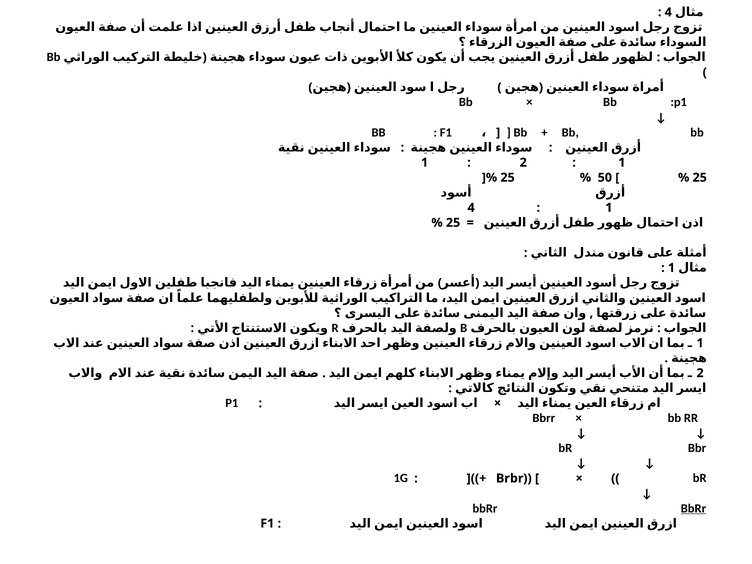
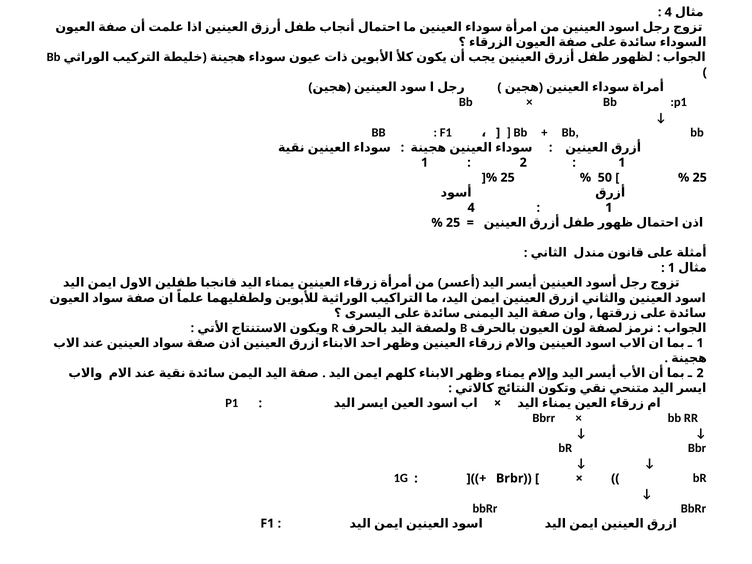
BbRr underline: present -> none (693, 508)
